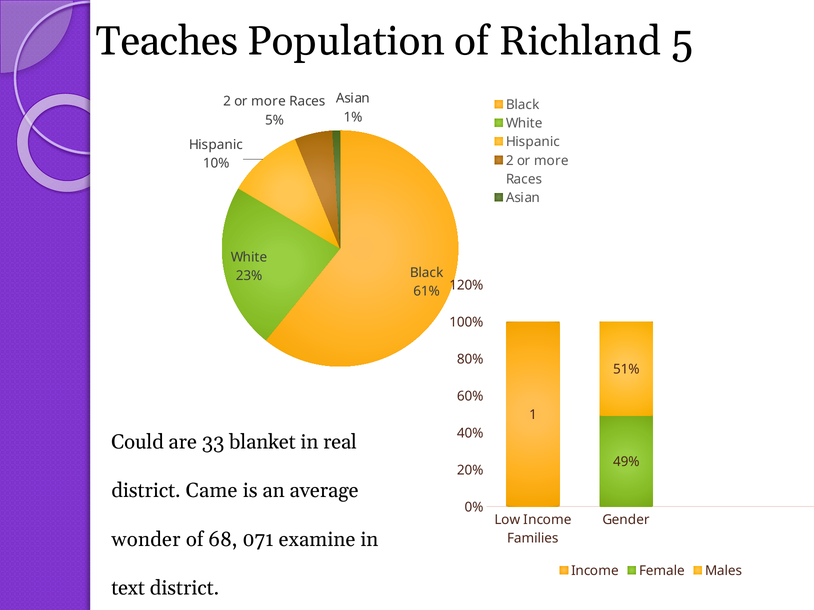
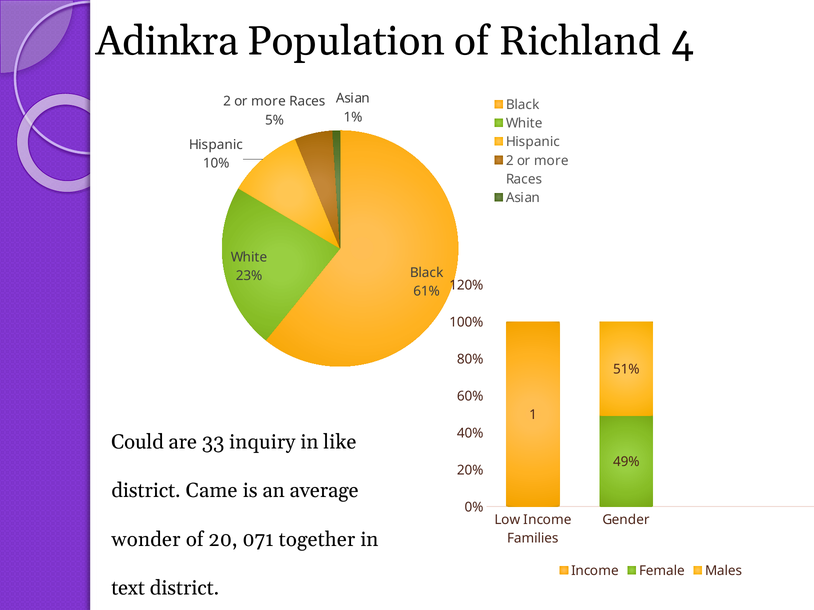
Teaches: Teaches -> Adinkra (167, 41)
5: 5 -> 4 (683, 41)
blanket: blanket -> inquiry (262, 442)
real: real -> like (340, 442)
68: 68 -> 20 (223, 540)
examine: examine -> together (317, 540)
